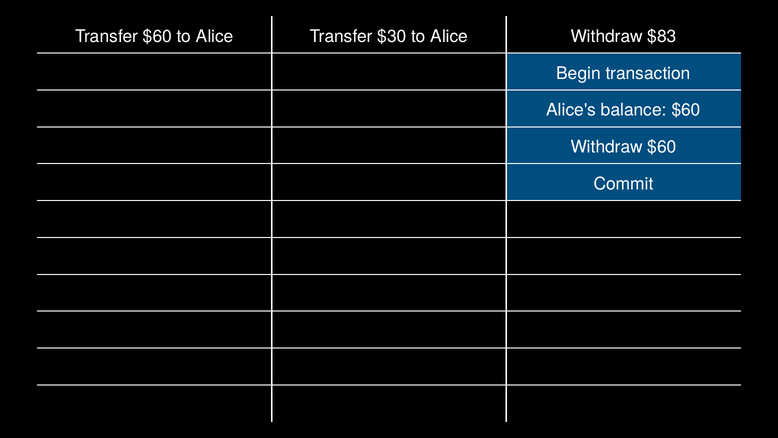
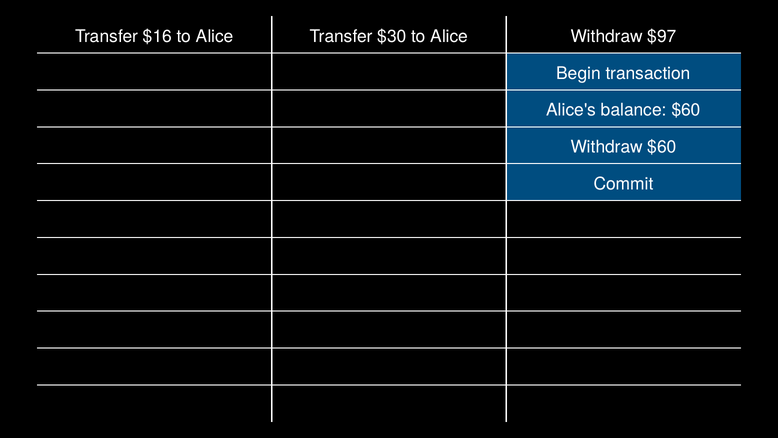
Transfer $60: $60 -> $16 (157, 36)
$83: $83 -> $97 (662, 36)
